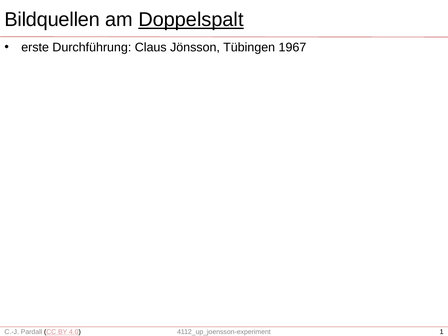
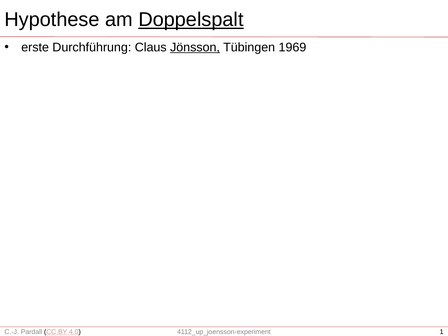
Bildquellen: Bildquellen -> Hypothese (52, 20)
Jönsson underline: none -> present (195, 47)
1967: 1967 -> 1969 (292, 47)
